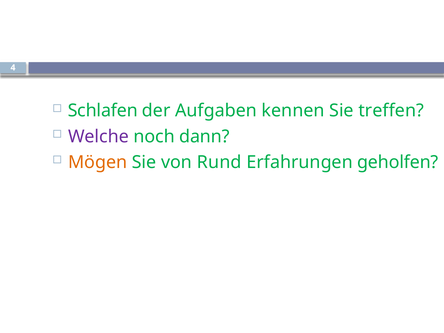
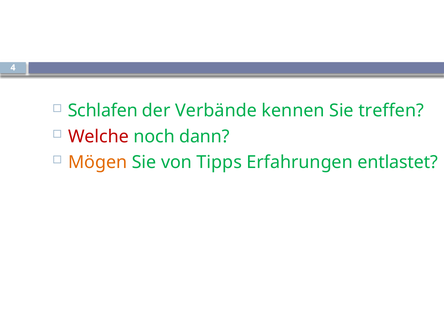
Aufgaben: Aufgaben -> Verbände (216, 111)
Welche colour: purple -> red (98, 137)
Rund: Rund -> Tipps (219, 162)
geholfen: geholfen -> entlastet (398, 162)
